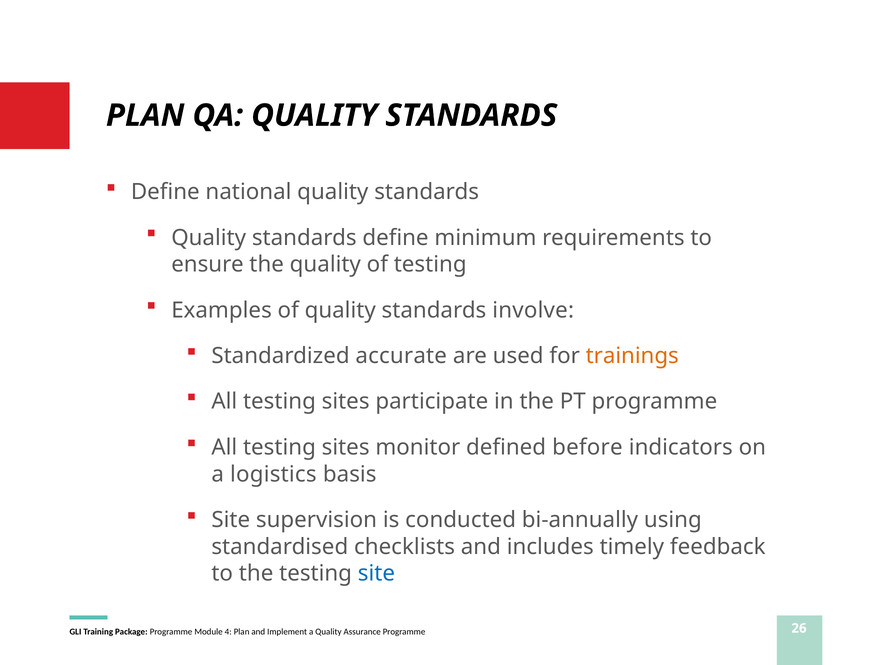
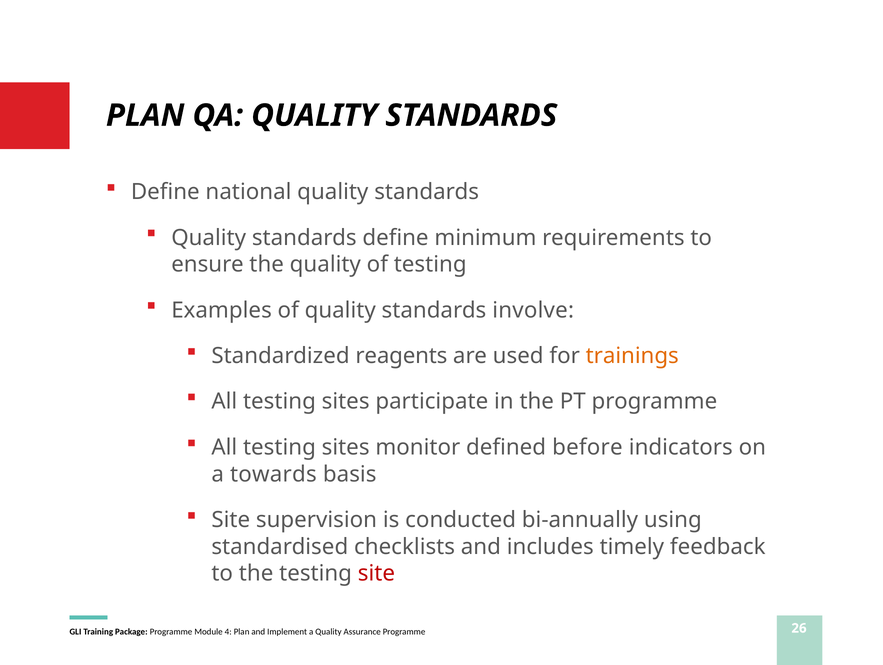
accurate: accurate -> reagents (401, 356)
logistics: logistics -> towards (273, 474)
site colour: blue -> red (376, 573)
